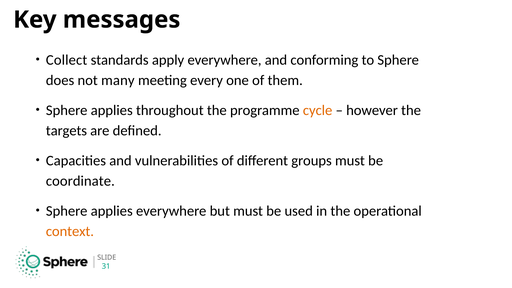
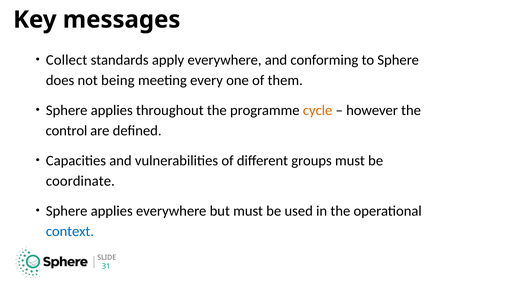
many: many -> being (118, 80)
targets: targets -> control (66, 131)
context colour: orange -> blue (70, 231)
